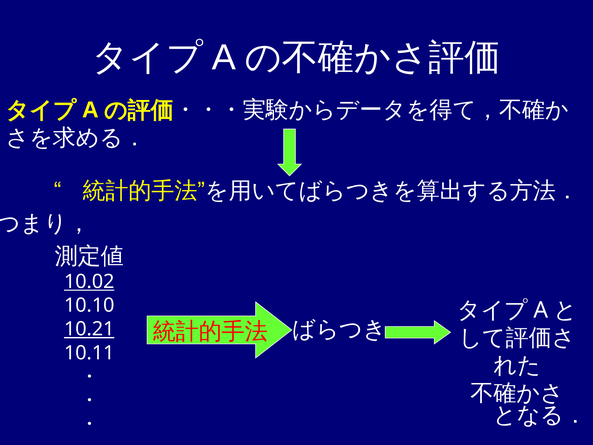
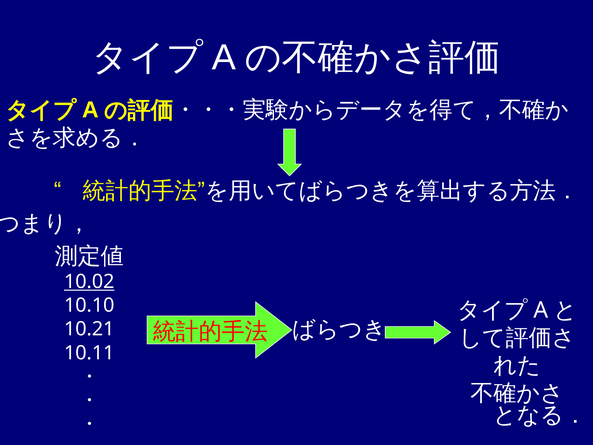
10.21 underline: present -> none (89, 329)
